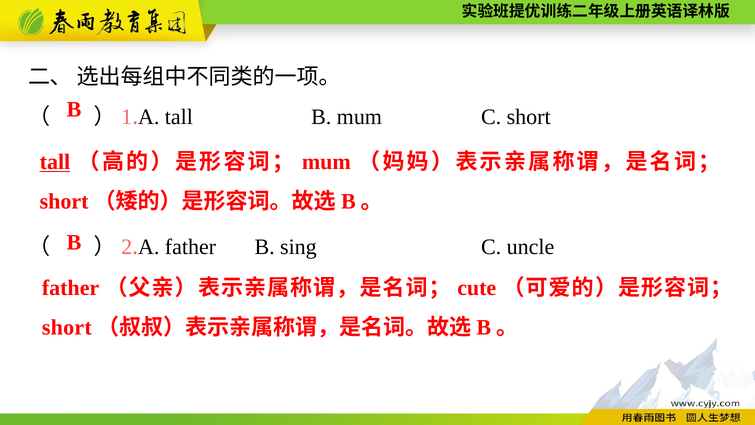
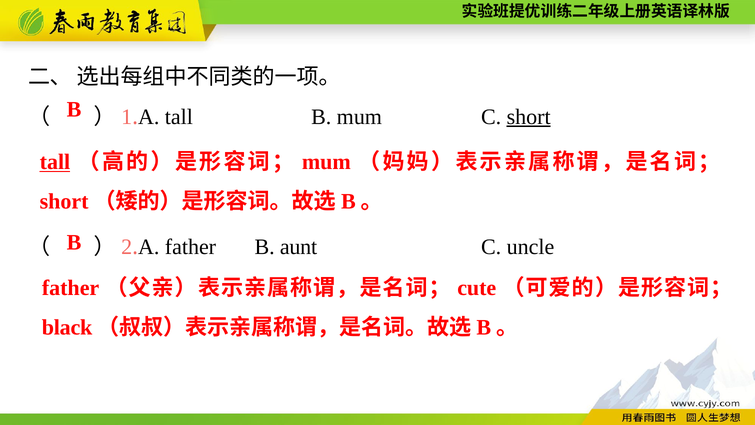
short underline: none -> present (529, 117)
sing: sing -> aunt (299, 247)
short: short -> black (67, 327)
